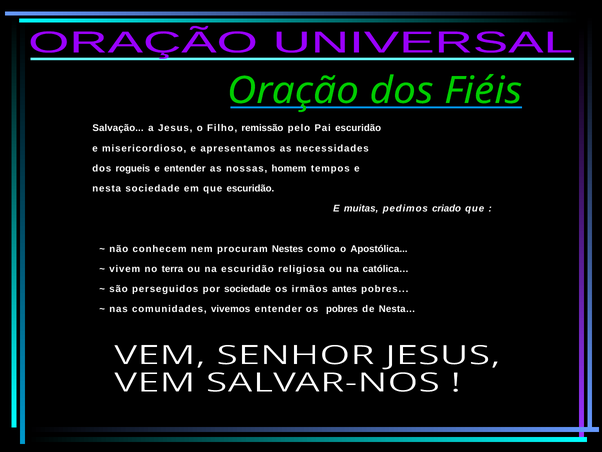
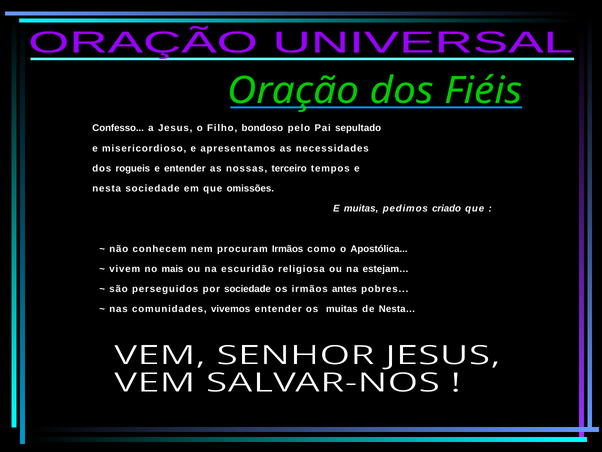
Salvação: Salvação -> Confesso (118, 128)
remissão: remissão -> bondoso (262, 128)
Pai escuridão: escuridão -> sepultado (358, 128)
homem: homem -> terceiro (289, 168)
que escuridão: escuridão -> omissões (250, 188)
procuram Nestes: Nestes -> Irmãos (288, 249)
terra: terra -> mais (172, 269)
católica…: católica… -> estejam… (386, 269)
os pobres: pobres -> muitas (342, 309)
